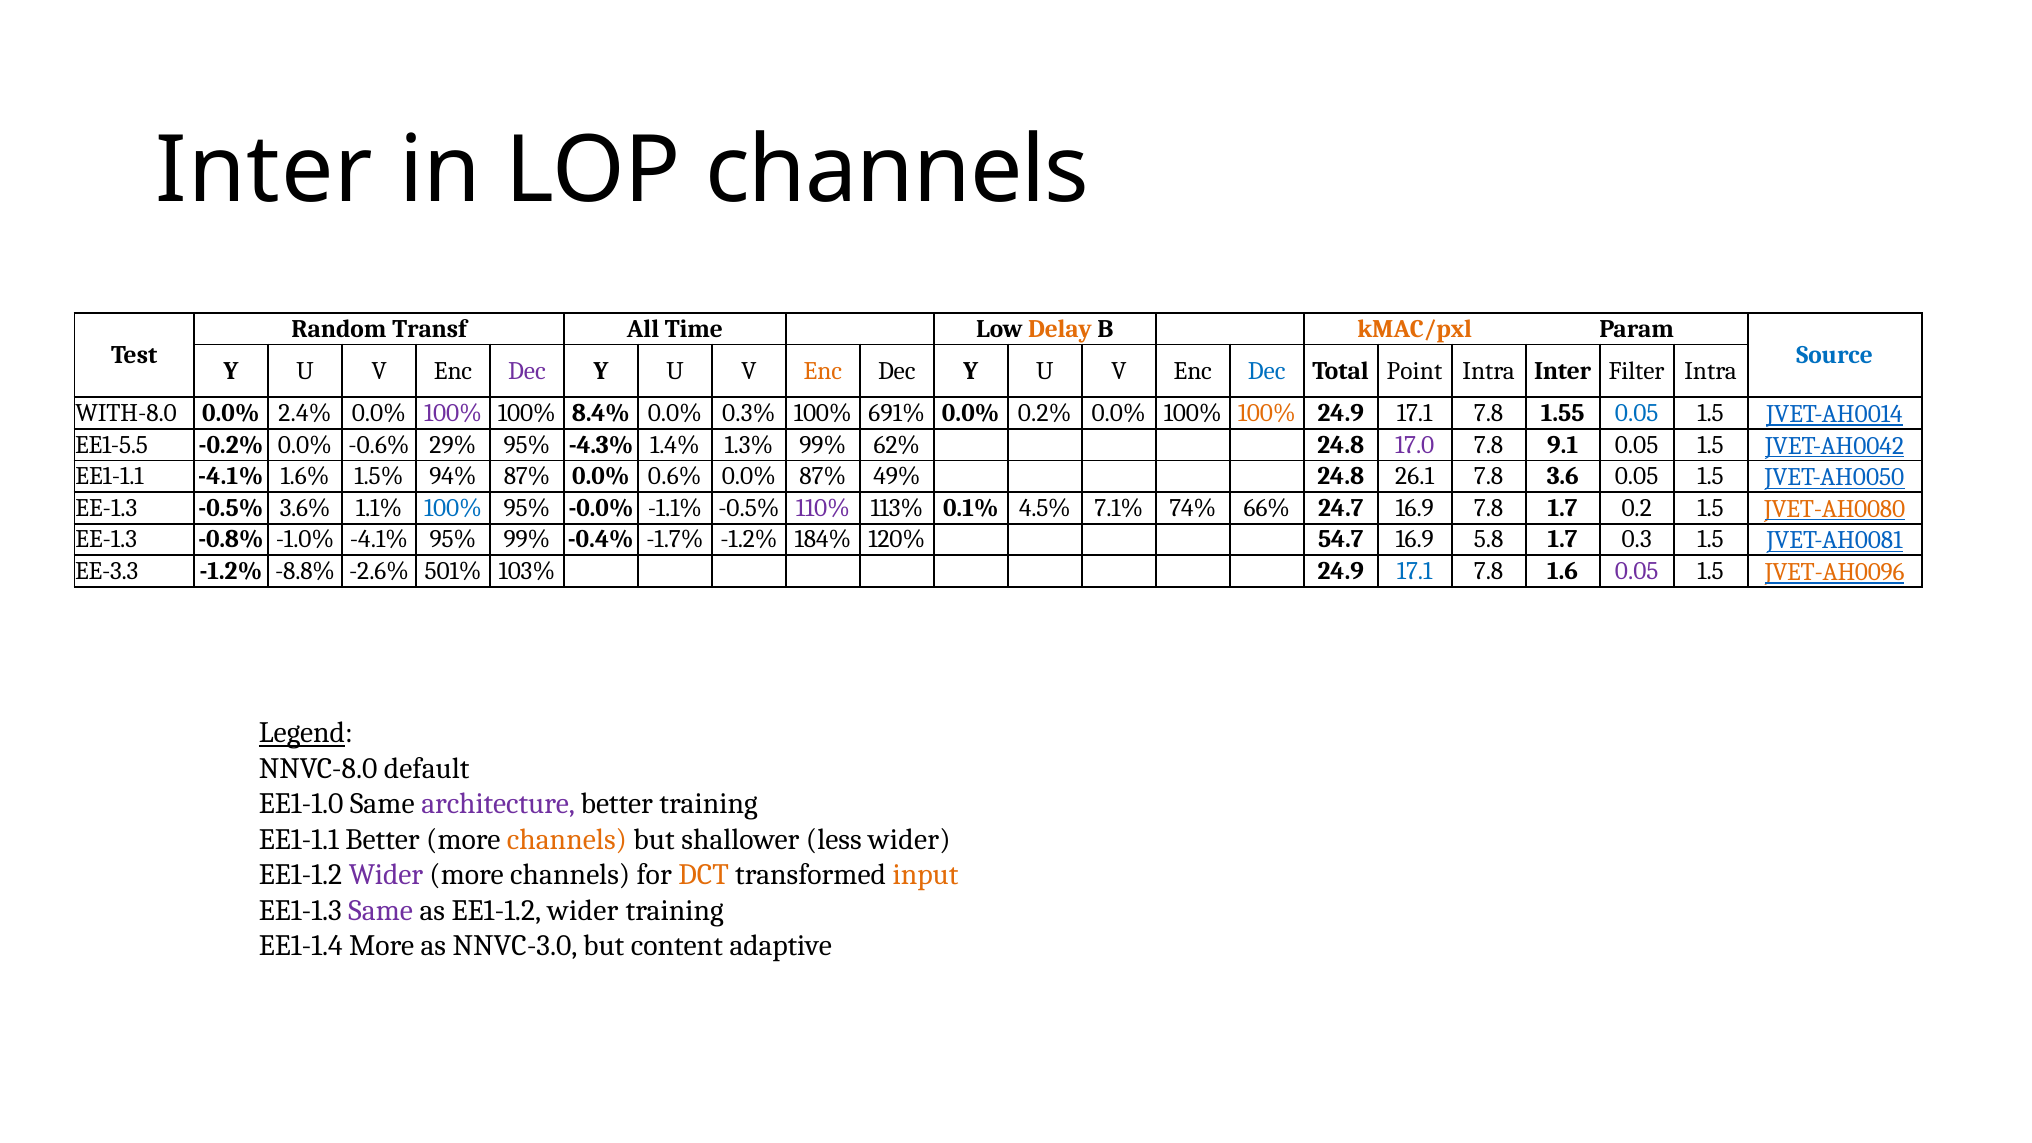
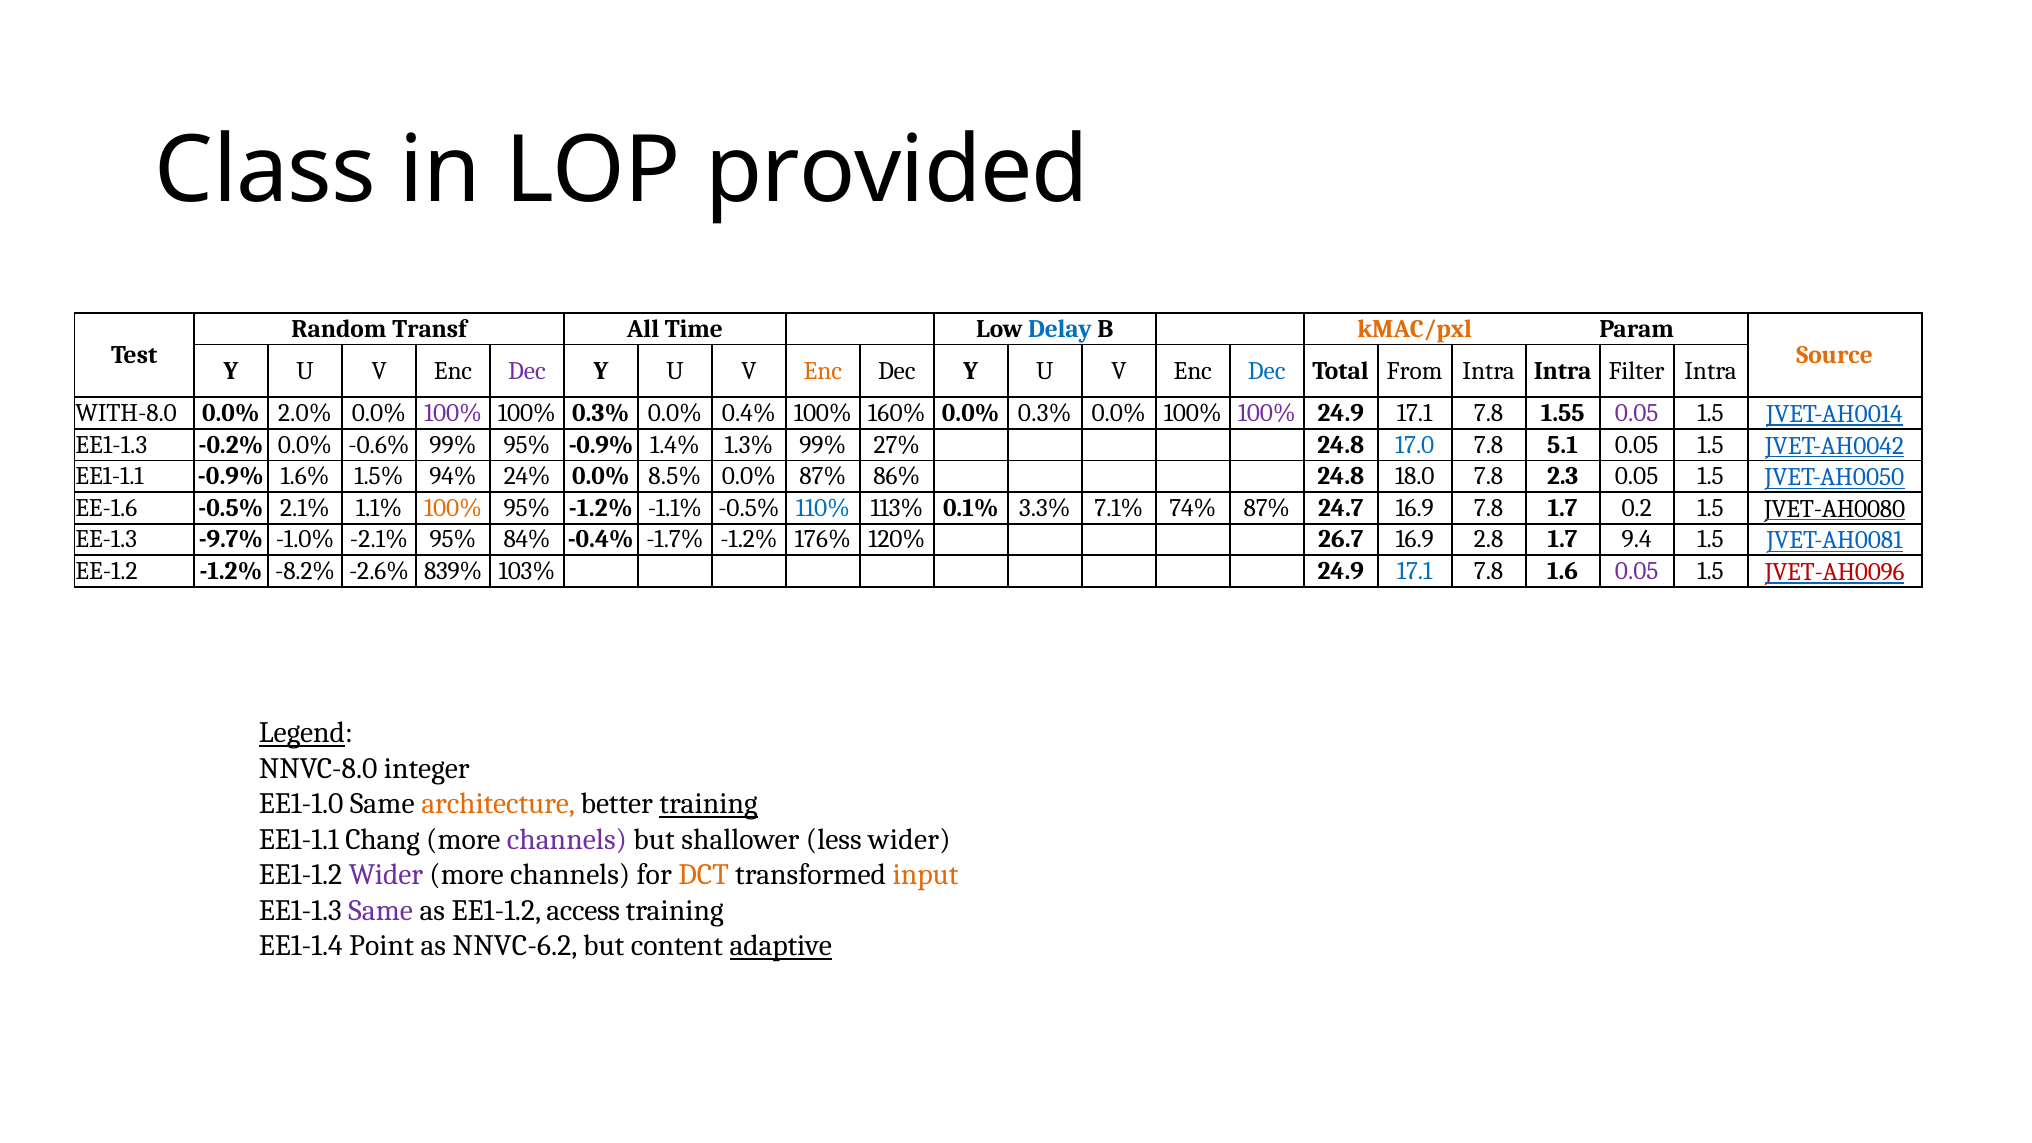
Inter: Inter -> Class (266, 171)
LOP channels: channels -> provided (897, 171)
Delay colour: orange -> blue (1060, 329)
Source colour: blue -> orange (1835, 356)
Point: Point -> From (1415, 371)
Intra Inter: Inter -> Intra (1563, 371)
2.4%: 2.4% -> 2.0% (305, 413)
100% 8.4%: 8.4% -> 0.3% (601, 413)
0.3%: 0.3% -> 0.4% (749, 413)
691%: 691% -> 160% (897, 413)
0.0% 0.2%: 0.2% -> 0.3% (1045, 413)
100% colour: orange -> purple (1267, 413)
0.05 colour: blue -> purple (1637, 413)
EE1-5.5: EE1-5.5 -> EE1-1.3 (111, 445)
-0.6% 29%: 29% -> 99% (453, 445)
95% -4.3%: -4.3% -> -0.9% (601, 445)
62%: 62% -> 27% (897, 445)
17.0 colour: purple -> blue (1415, 445)
9.1: 9.1 -> 5.1 (1563, 445)
EE1-1.1 -4.1%: -4.1% -> -0.9% (231, 476)
94% 87%: 87% -> 24% (527, 476)
0.6%: 0.6% -> 8.5% (675, 476)
49%: 49% -> 86% (897, 476)
26.1: 26.1 -> 18.0 (1415, 476)
3.6: 3.6 -> 2.3 (1563, 476)
EE-1.3: EE-1.3 -> EE-1.6 (106, 508)
3.6%: 3.6% -> 2.1% (305, 508)
100% colour: blue -> orange (453, 508)
95% -0.0%: -0.0% -> -1.2% (601, 508)
110% colour: purple -> blue (823, 508)
4.5%: 4.5% -> 3.3% (1045, 508)
74% 66%: 66% -> 87% (1267, 508)
JVET-AH0080 colour: orange -> black (1835, 509)
-0.8%: -0.8% -> -9.7% (231, 540)
-1.0% -4.1%: -4.1% -> -2.1% (379, 540)
95% 99%: 99% -> 84% (527, 540)
184%: 184% -> 176% (823, 540)
54.7: 54.7 -> 26.7 (1341, 540)
5.8: 5.8 -> 2.8 (1489, 540)
0.3: 0.3 -> 9.4 (1637, 540)
EE-3.3: EE-3.3 -> EE-1.2 (107, 571)
-8.8%: -8.8% -> -8.2% (305, 571)
501%: 501% -> 839% (453, 571)
JVET-AH0096 colour: orange -> red (1835, 572)
default: default -> integer (427, 768)
architecture colour: purple -> orange (498, 804)
training underline: none -> present (709, 804)
EE1-1.1 Better: Better -> Chang (383, 839)
channels colour: orange -> purple (567, 839)
as EE1-1.2 wider: wider -> access (583, 911)
EE1-1.4 More: More -> Point (382, 946)
NNVC-3.0: NNVC-3.0 -> NNVC-6.2 (515, 946)
adaptive underline: none -> present (781, 946)
